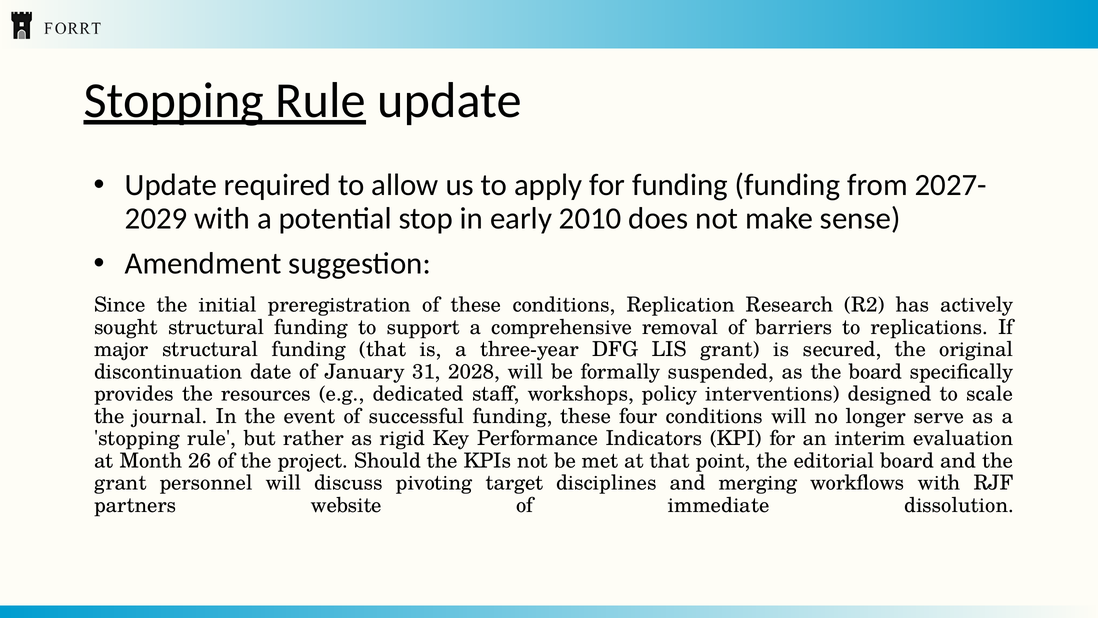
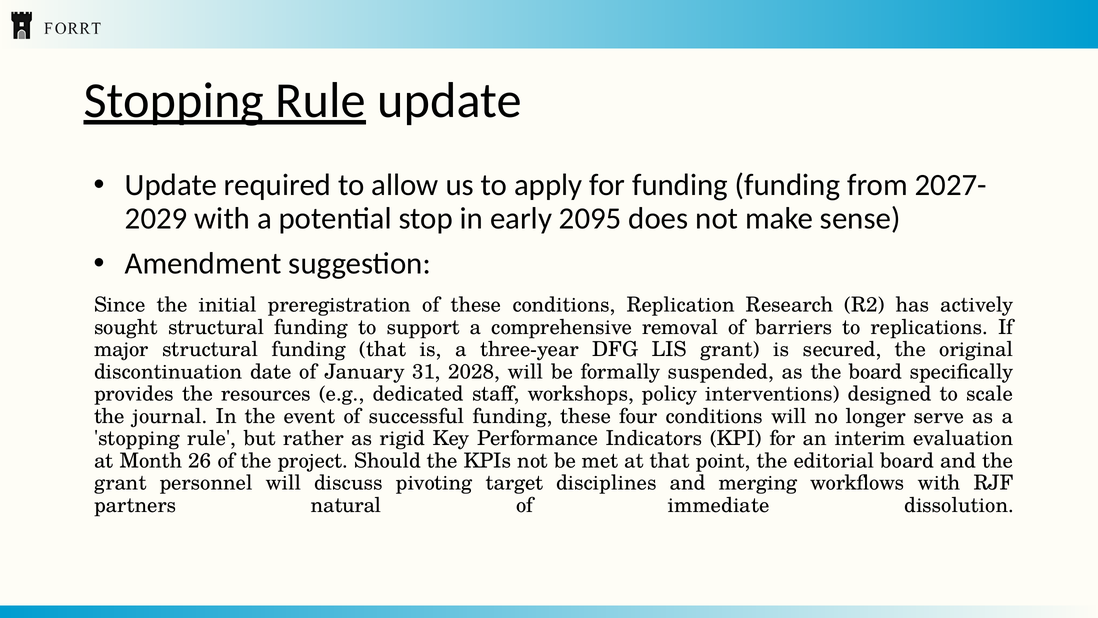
2010: 2010 -> 2095 (590, 218)
website: website -> natural (346, 505)
